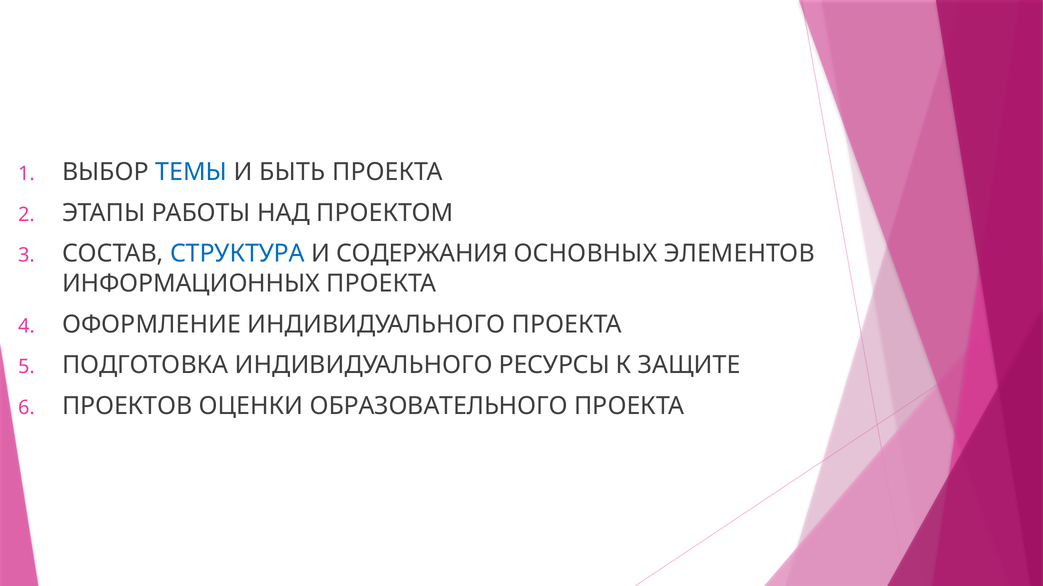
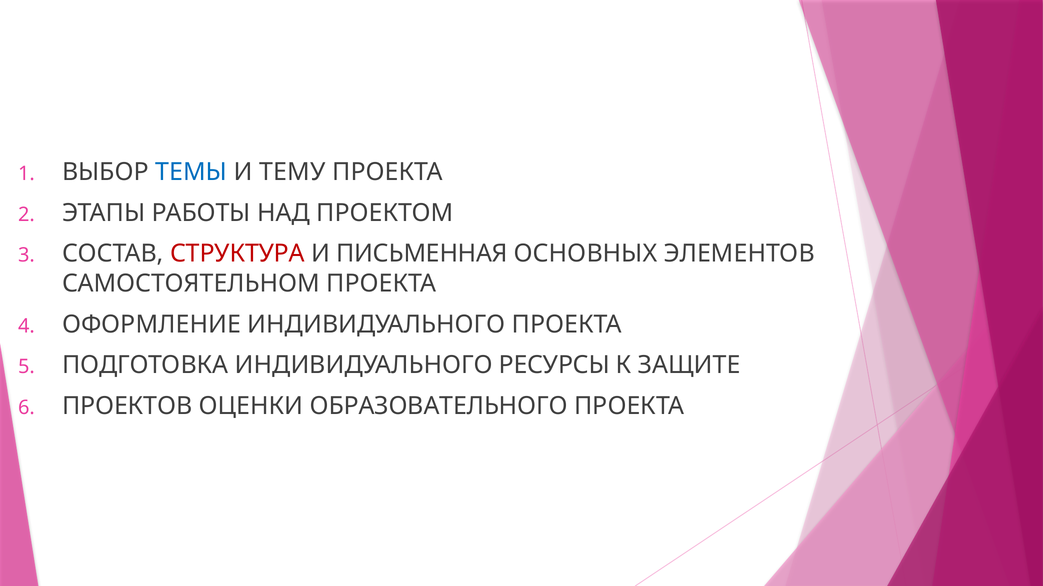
БЫТЬ: БЫТЬ -> ТЕМУ (292, 172)
СТРУКТУРА colour: blue -> red (237, 254)
СОДЕРЖАНИЯ: СОДЕРЖАНИЯ -> ПИСЬМЕННАЯ (422, 254)
ИНФОРМАЦИОННЫХ: ИНФОРМАЦИОННЫХ -> САМОСТОЯТЕЛЬНОМ (191, 284)
